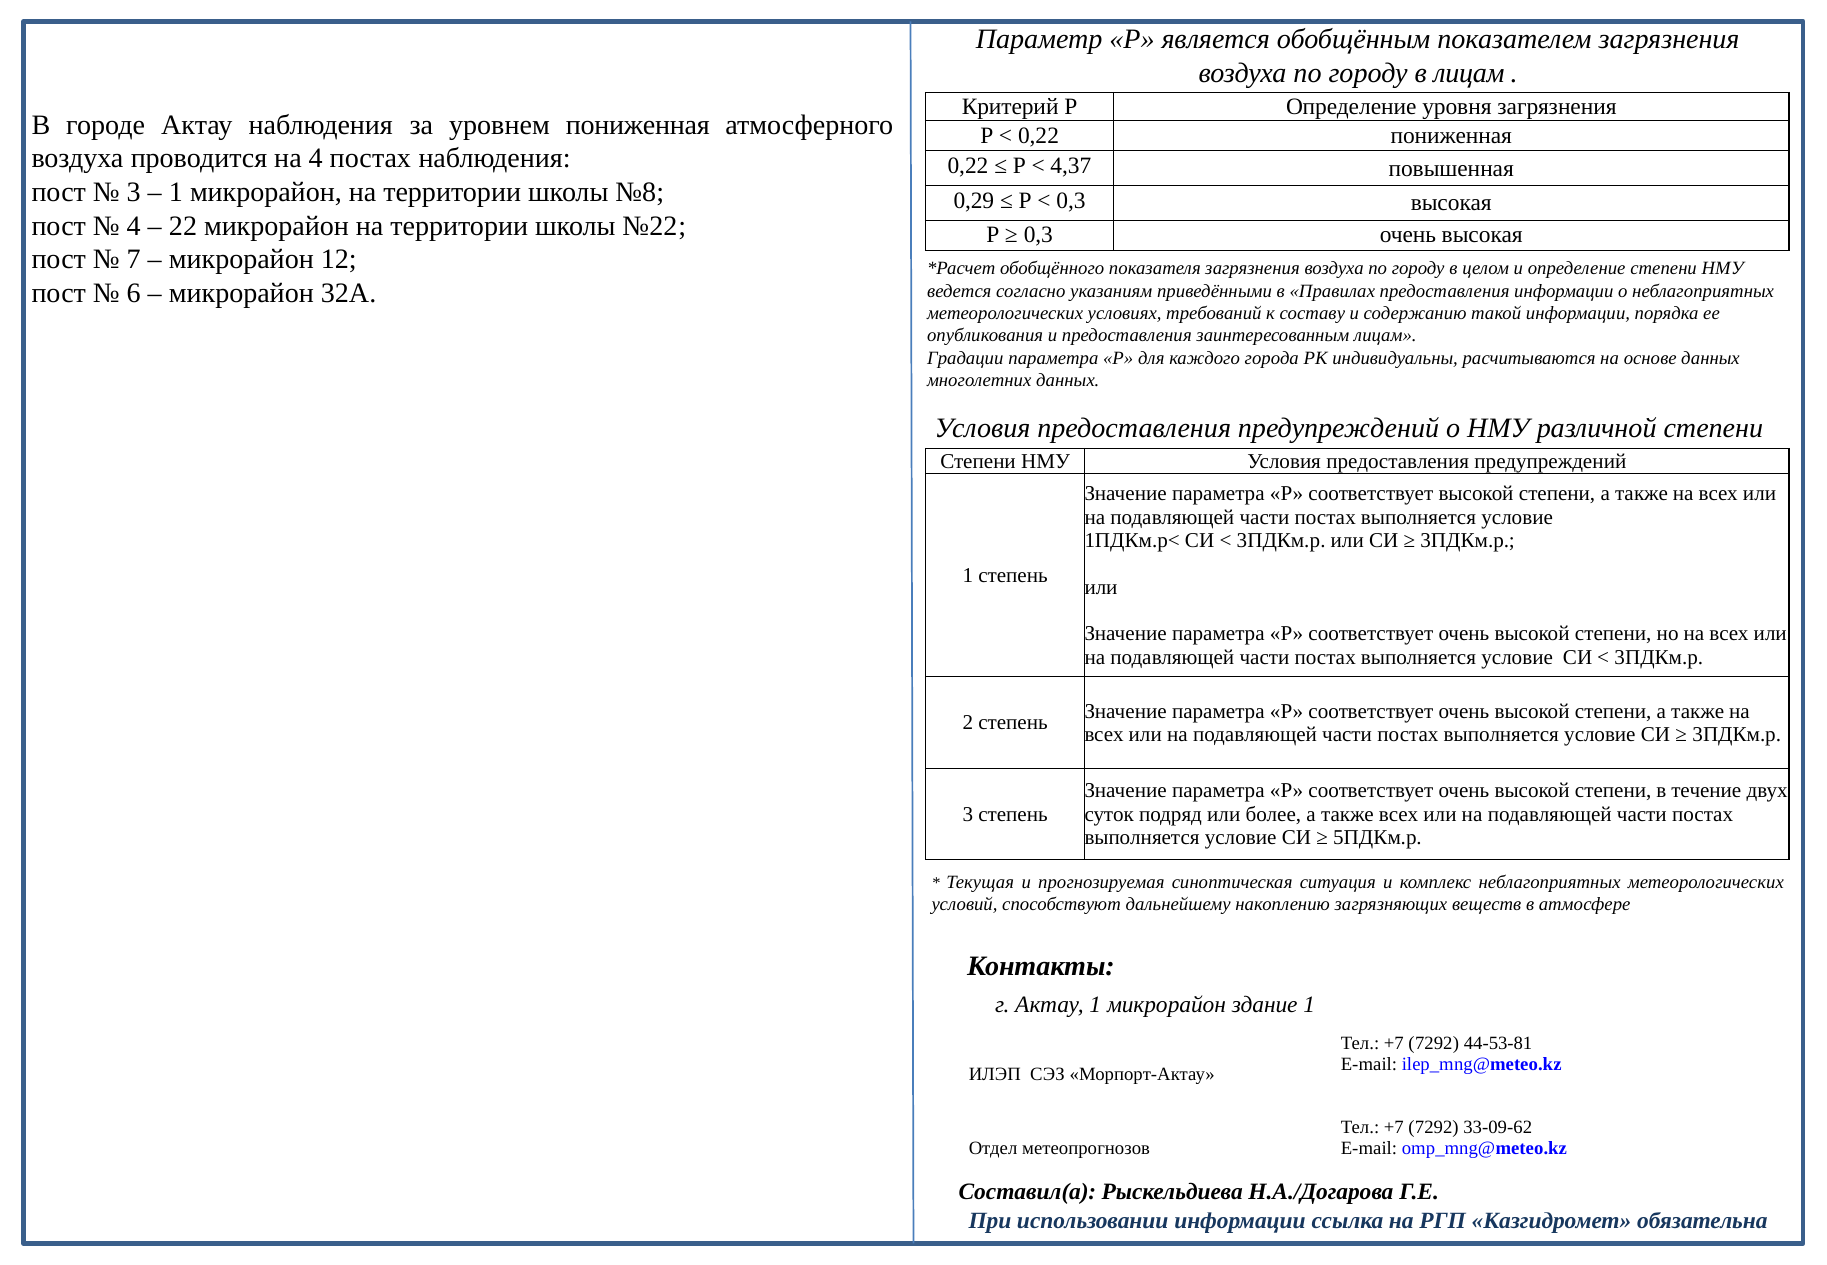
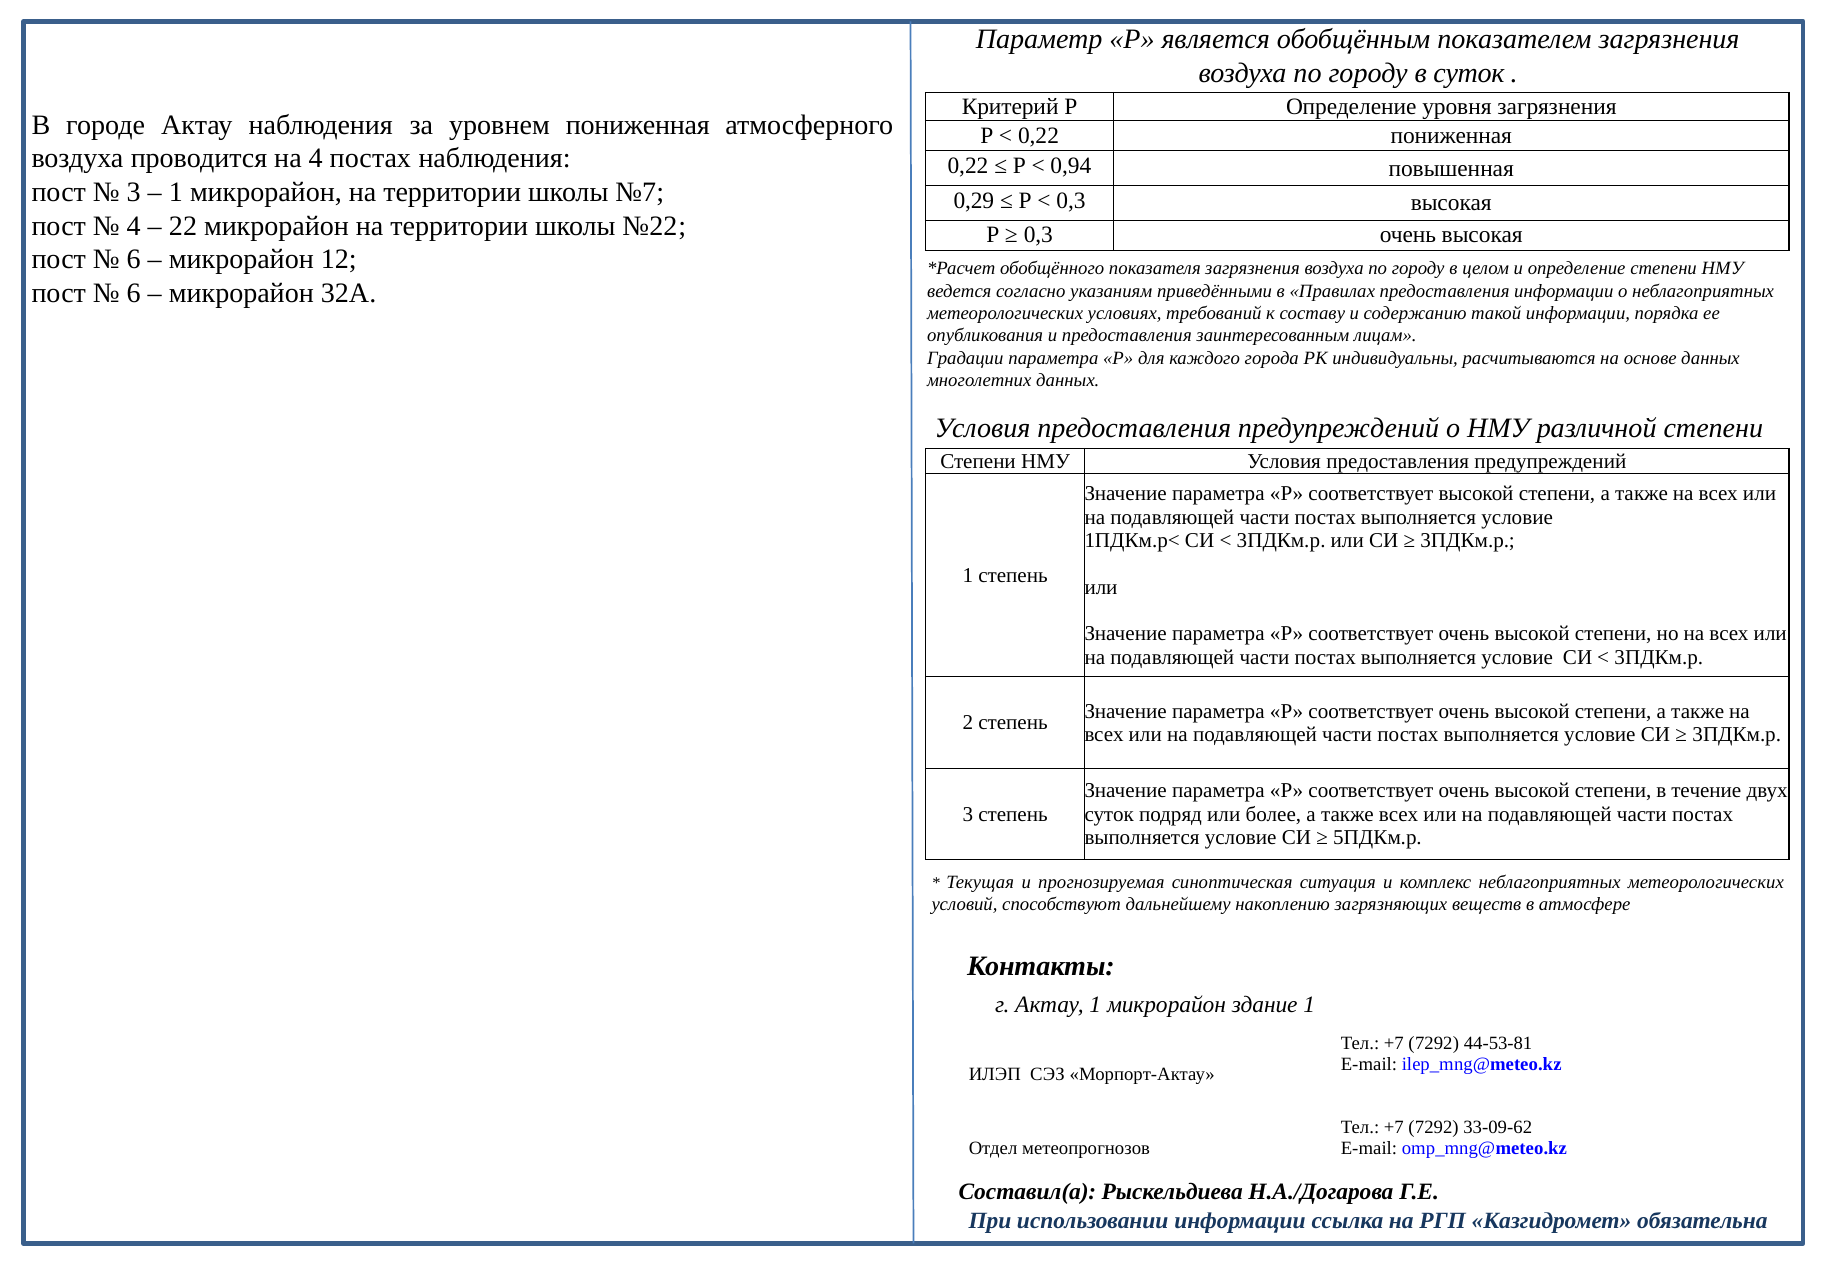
в лицам: лицам -> суток (1469, 73)
4,37: 4,37 -> 0,94 (1071, 166)
№8: №8 -> №7 (640, 192)
7: 7 -> 6 (134, 260)
